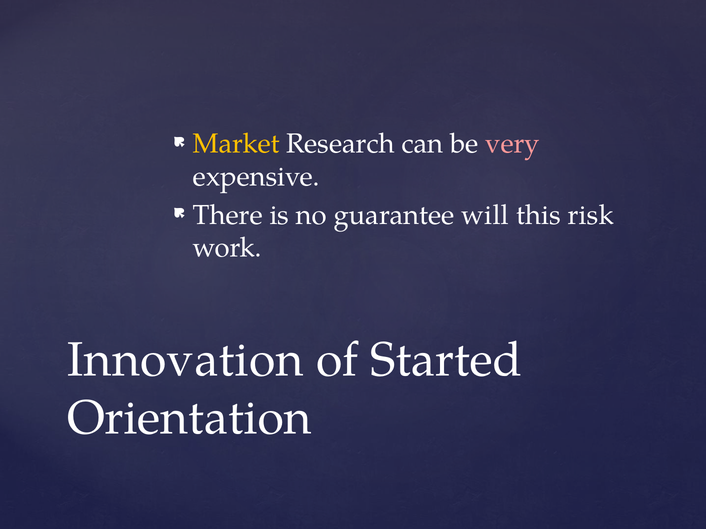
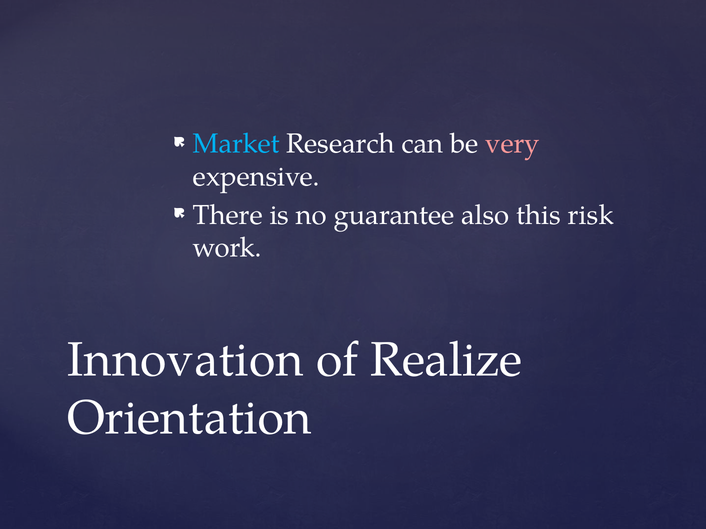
Market colour: yellow -> light blue (236, 144)
will: will -> also (485, 215)
Started: Started -> Realize (446, 360)
